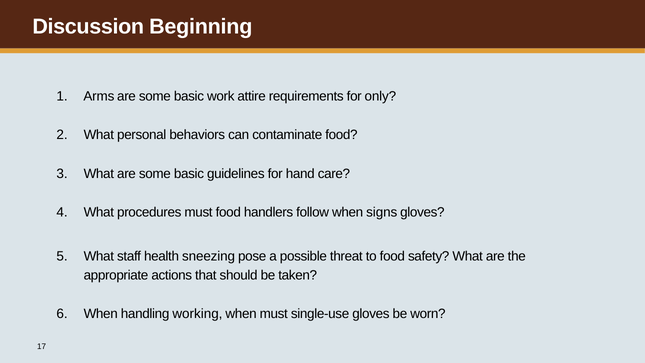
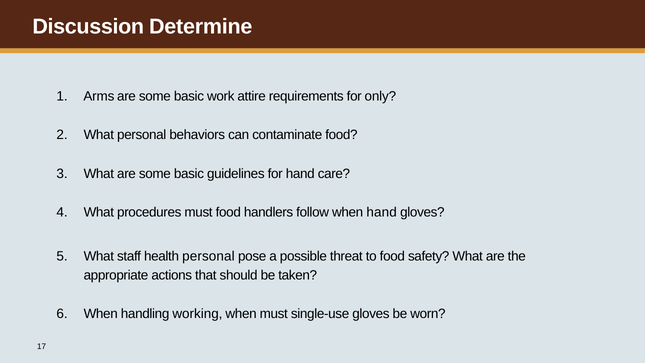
Beginning: Beginning -> Determine (201, 26)
when signs: signs -> hand (382, 212)
health sneezing: sneezing -> personal (208, 256)
